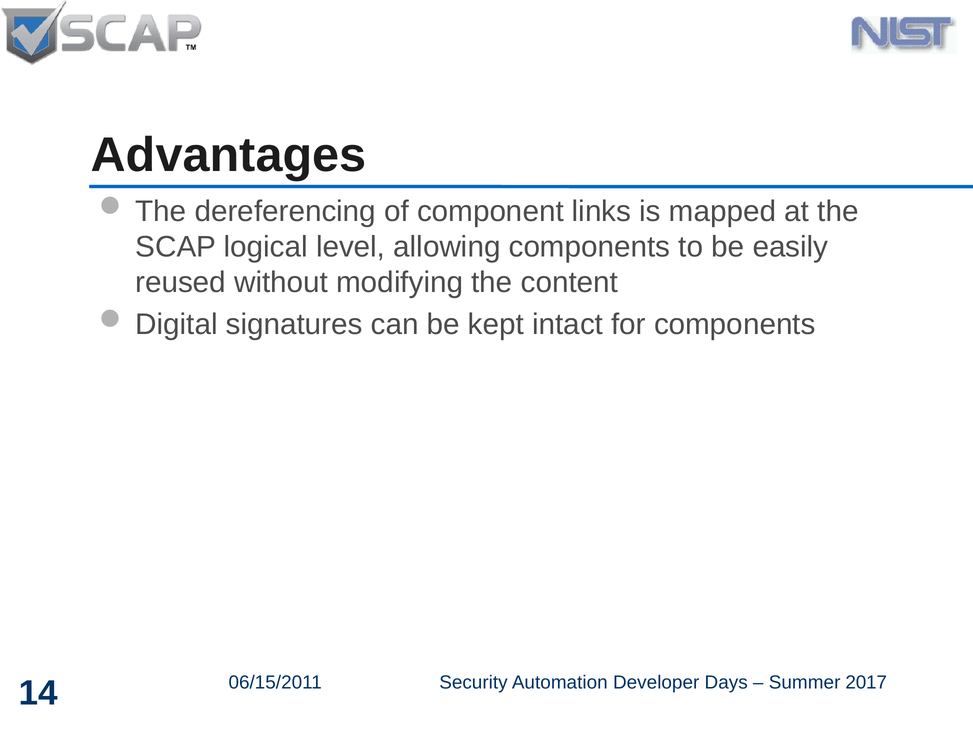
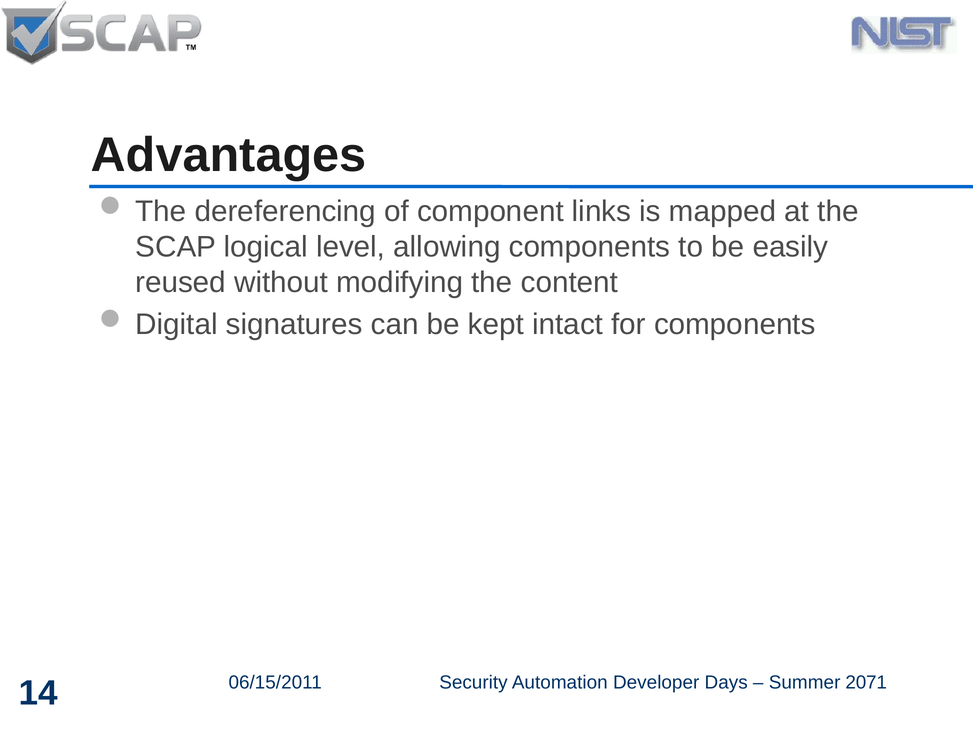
2017: 2017 -> 2071 (866, 682)
